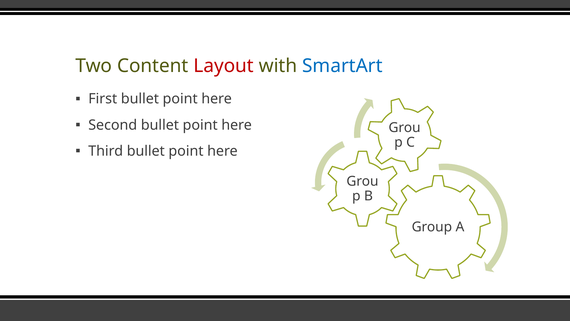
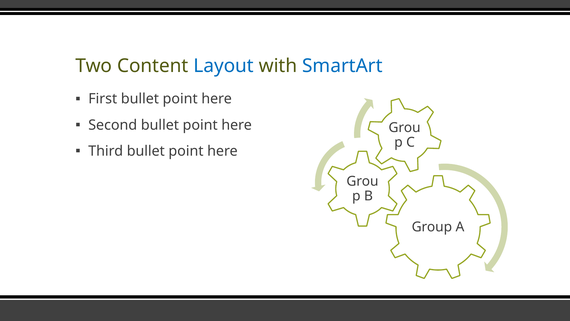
Layout colour: red -> blue (224, 66)
